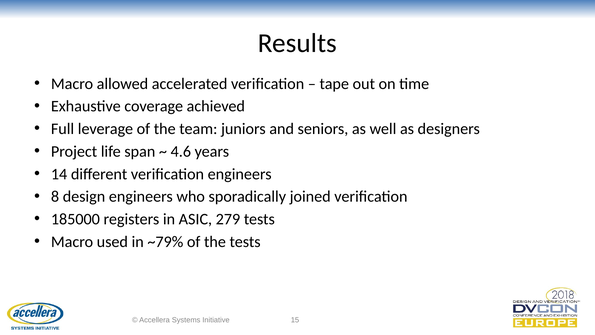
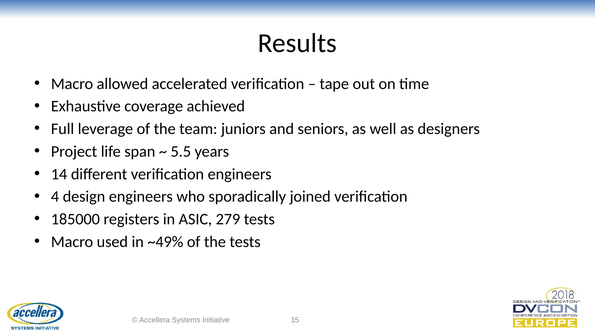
4.6: 4.6 -> 5.5 (181, 151)
8: 8 -> 4 (55, 196)
~79%: ~79% -> ~49% (165, 241)
